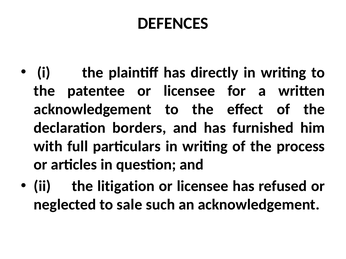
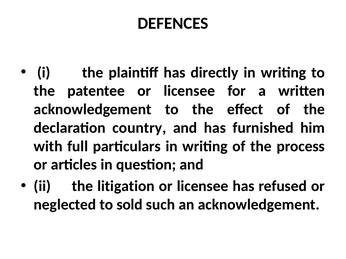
borders: borders -> country (139, 128)
sale: sale -> sold (130, 205)
